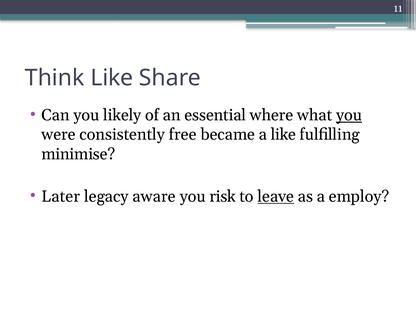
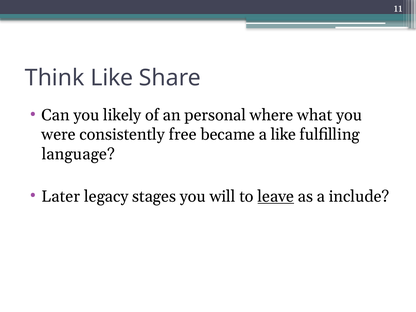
essential: essential -> personal (215, 115)
you underline: present -> none (349, 115)
minimise: minimise -> language (78, 154)
aware: aware -> stages (154, 196)
risk: risk -> will (223, 196)
employ: employ -> include (359, 196)
